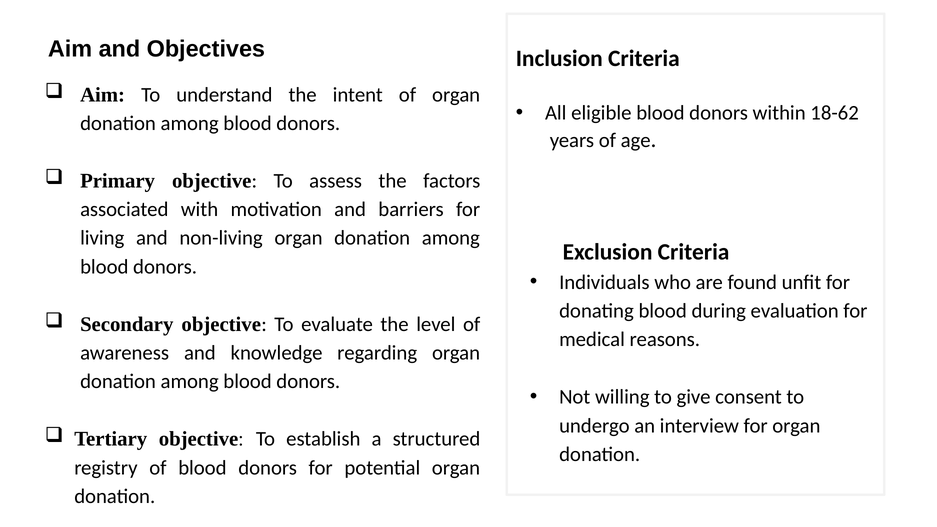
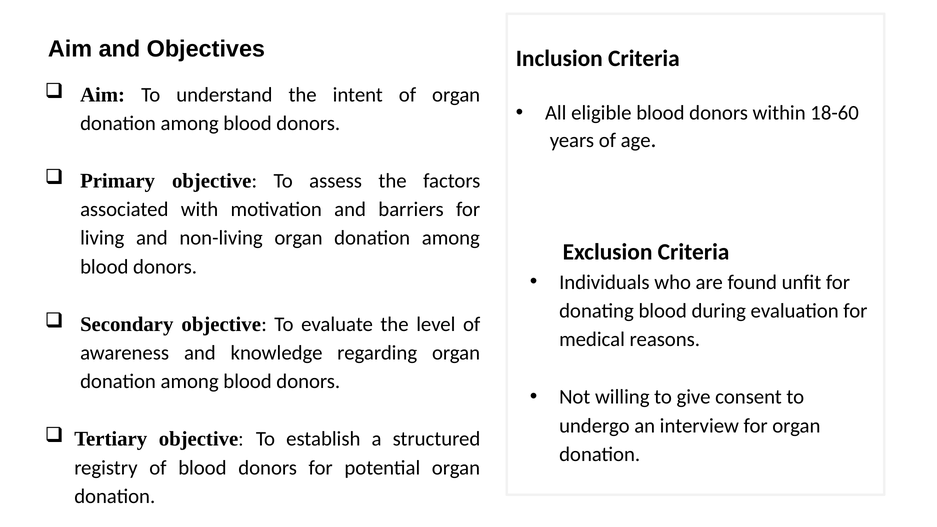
18-62: 18-62 -> 18-60 (835, 113)
